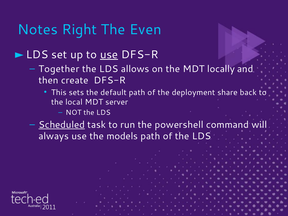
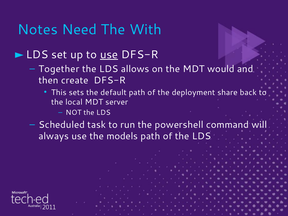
Right: Right -> Need (79, 29)
Even: Even -> With (145, 29)
locally: locally -> would (221, 69)
Scheduled underline: present -> none (62, 125)
